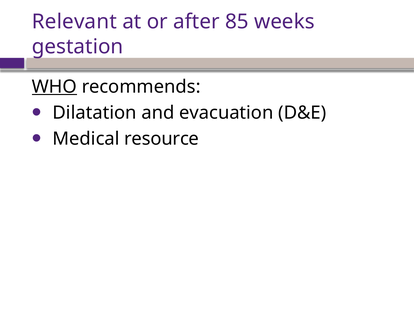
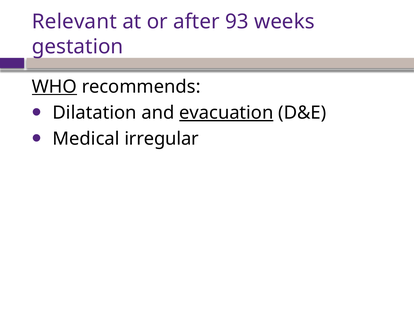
85: 85 -> 93 (237, 22)
evacuation underline: none -> present (226, 113)
resource: resource -> irregular (162, 139)
